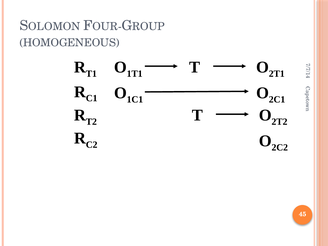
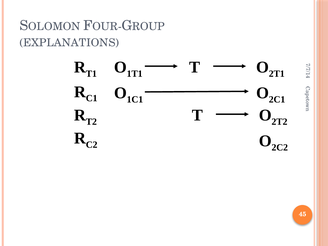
HOMOGENEOUS: HOMOGENEOUS -> EXPLANATIONS (69, 43)
